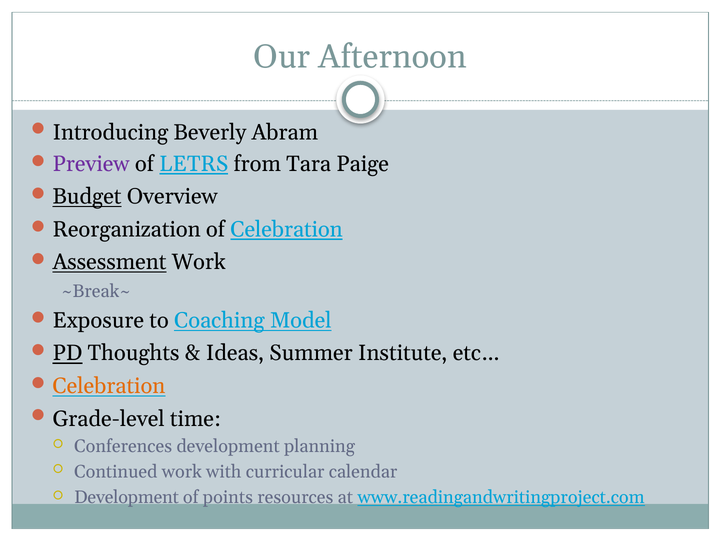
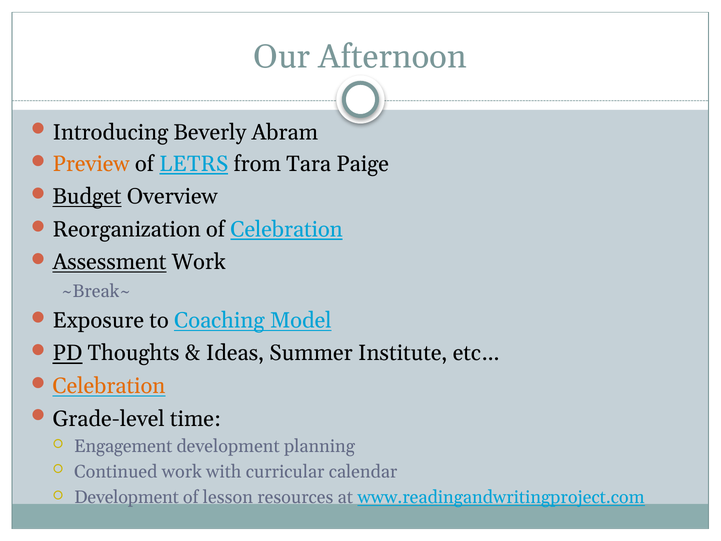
Preview colour: purple -> orange (91, 164)
Conferences: Conferences -> Engagement (123, 446)
points: points -> lesson (228, 497)
